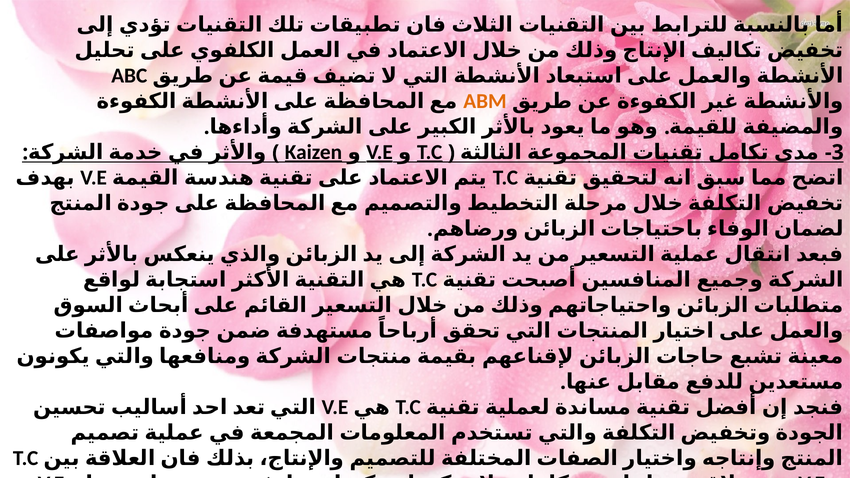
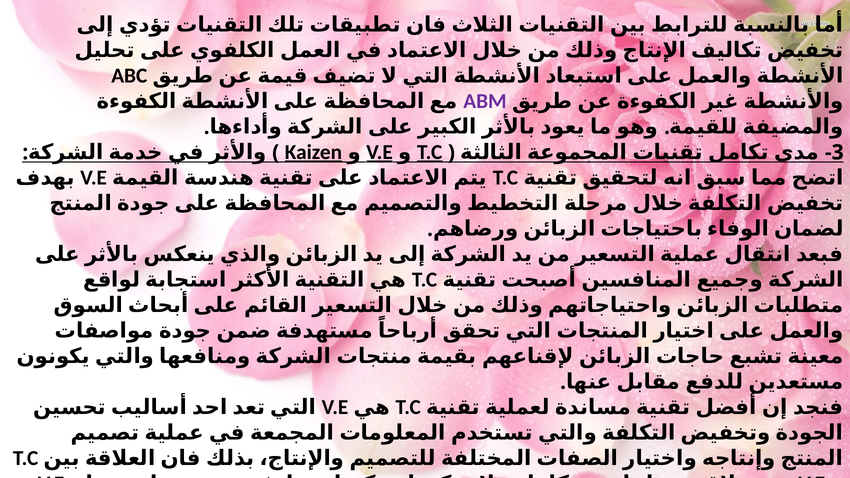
ABM colour: orange -> purple (485, 101)
